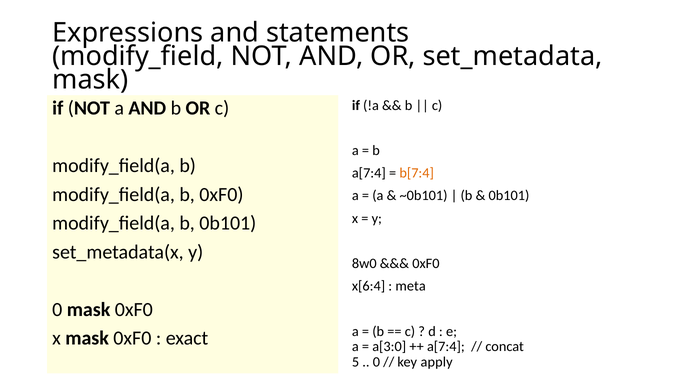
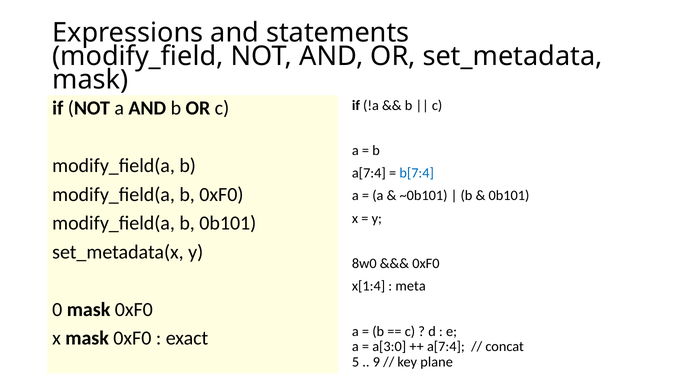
b[7:4 colour: orange -> blue (417, 173)
x[6:4: x[6:4 -> x[1:4 (369, 286)
0: 0 -> 9 (376, 362)
apply: apply -> plane (437, 362)
